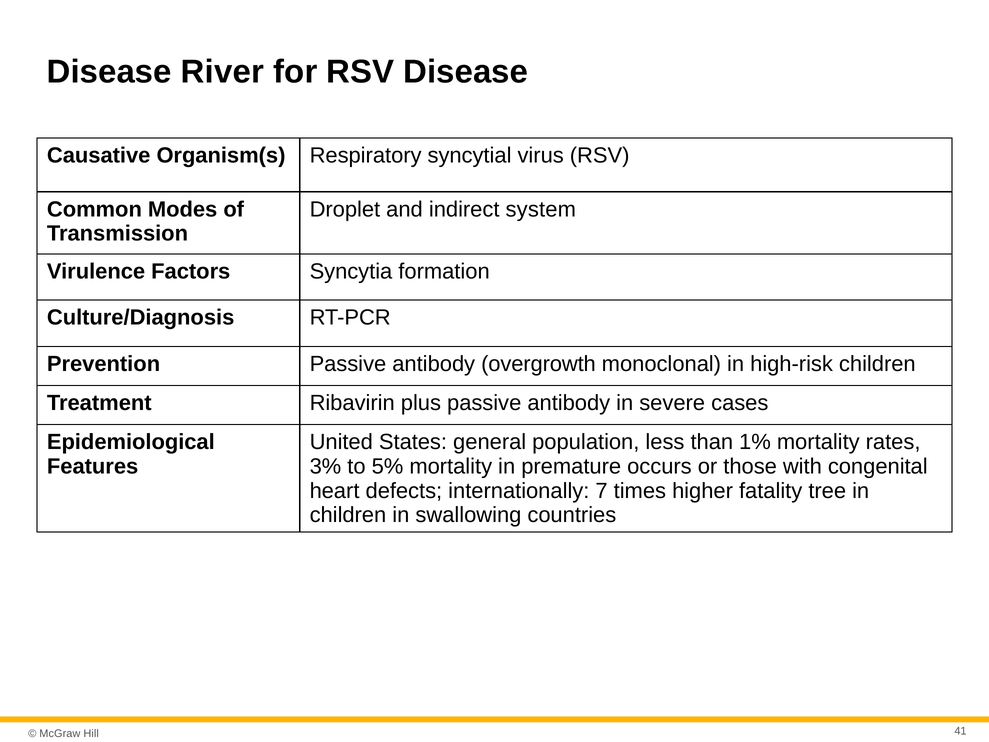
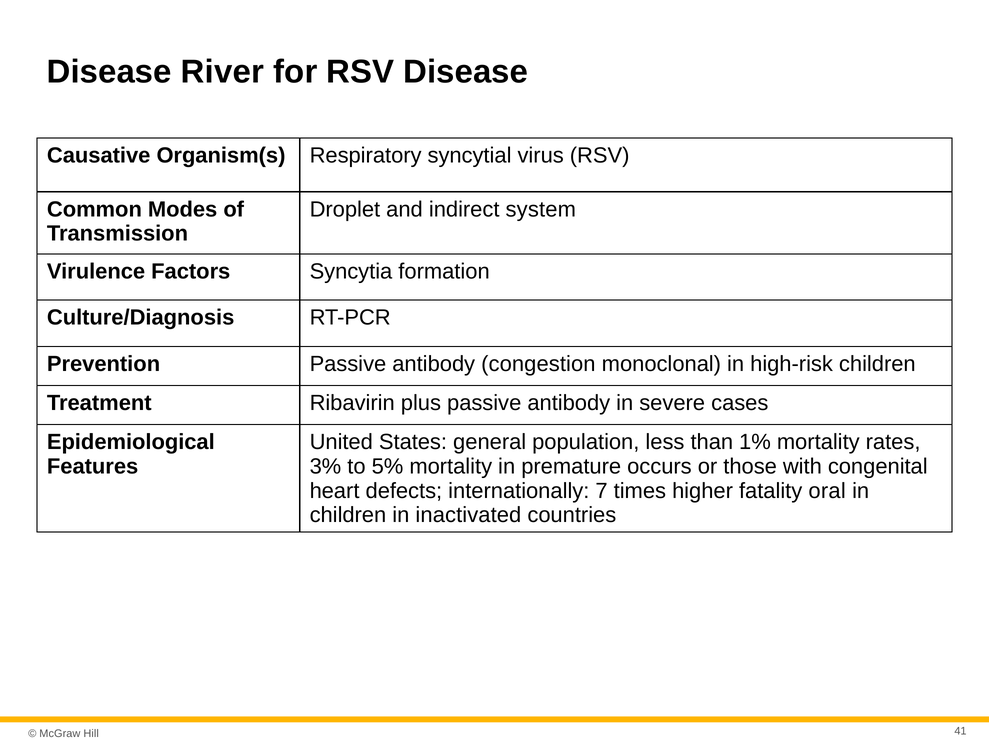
overgrowth: overgrowth -> congestion (538, 364)
tree: tree -> oral (827, 491)
swallowing: swallowing -> inactivated (468, 515)
